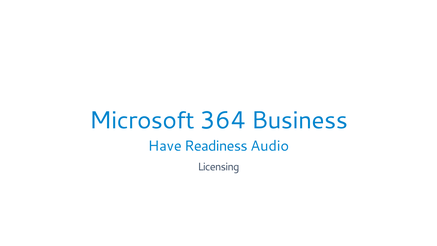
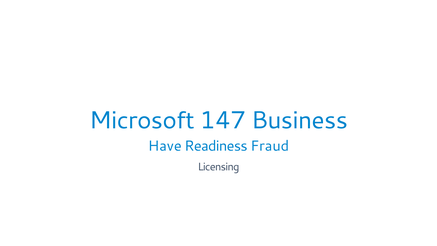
364: 364 -> 147 (223, 120)
Audio: Audio -> Fraud (270, 146)
